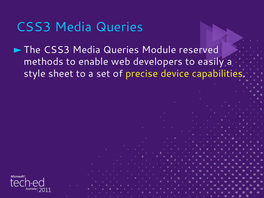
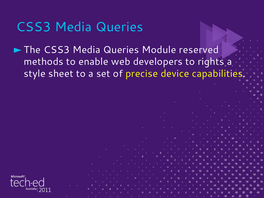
easily: easily -> rights (211, 62)
